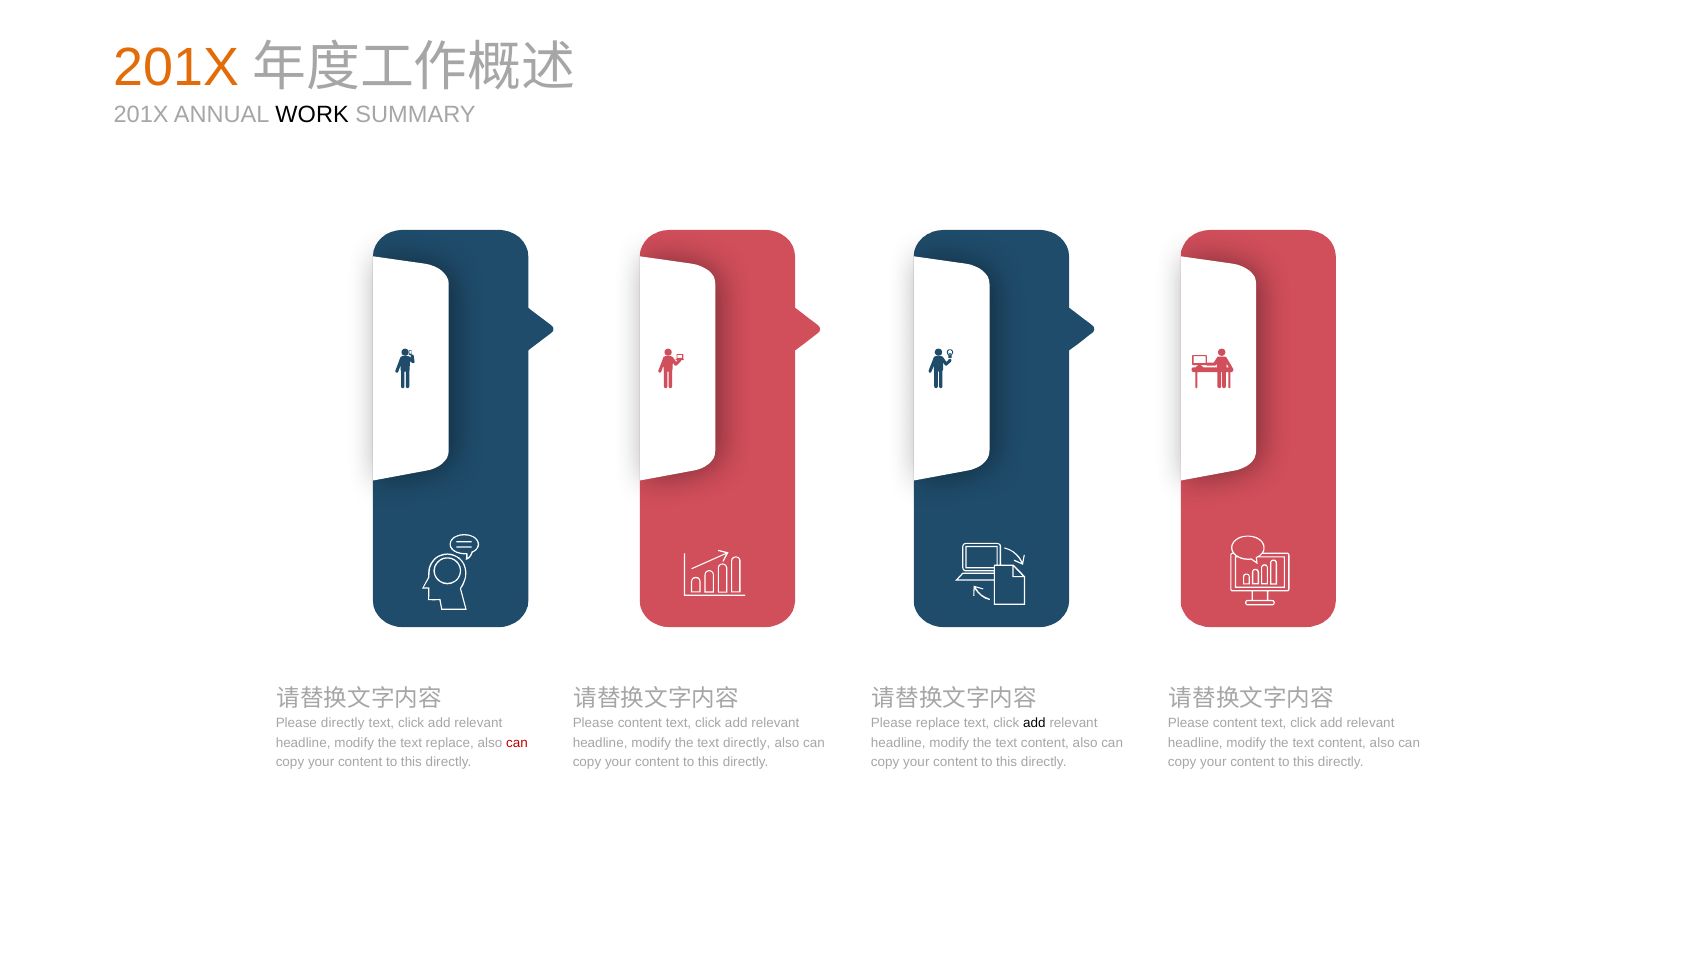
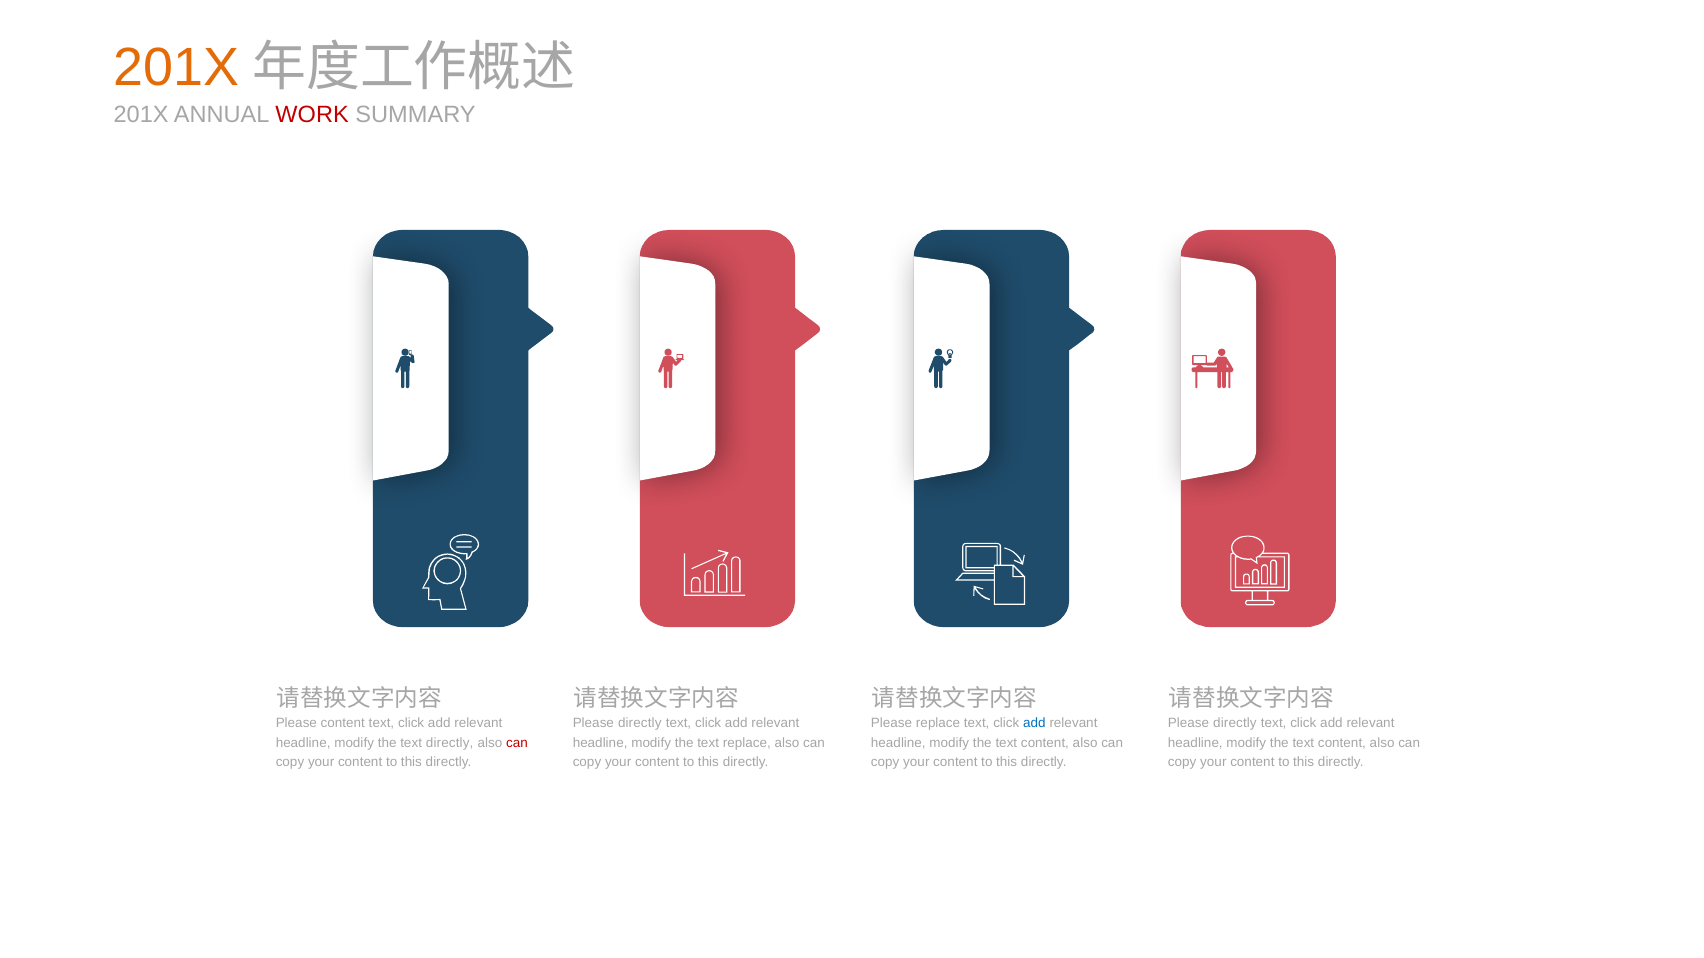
WORK colour: black -> red (312, 114)
Please directly: directly -> content (343, 724)
content: content -> directly (640, 724)
add colour: black -> blue (1034, 724)
content: content -> directly (1235, 724)
text replace: replace -> directly (450, 743)
text directly: directly -> replace (747, 743)
